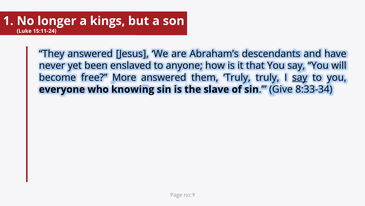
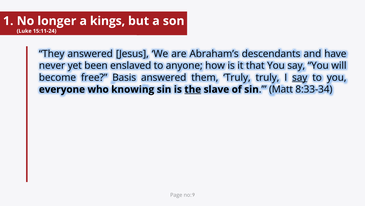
More: More -> Basis (124, 77)
the underline: none -> present (193, 89)
Give: Give -> Matt (281, 89)
